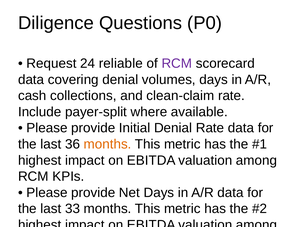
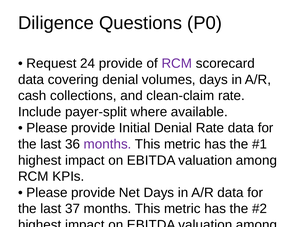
24 reliable: reliable -> provide (121, 63)
months colour: orange -> purple (108, 144)
33: 33 -> 37 (73, 208)
